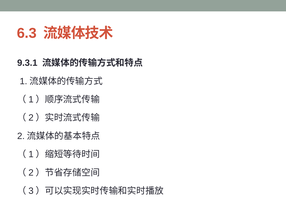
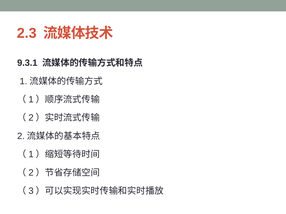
6.3: 6.3 -> 2.3 (27, 33)
